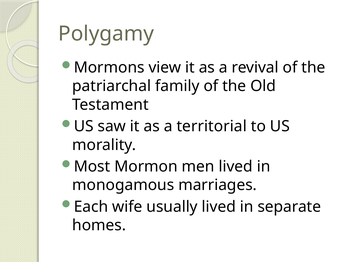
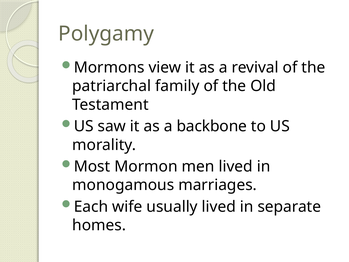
territorial: territorial -> backbone (212, 126)
